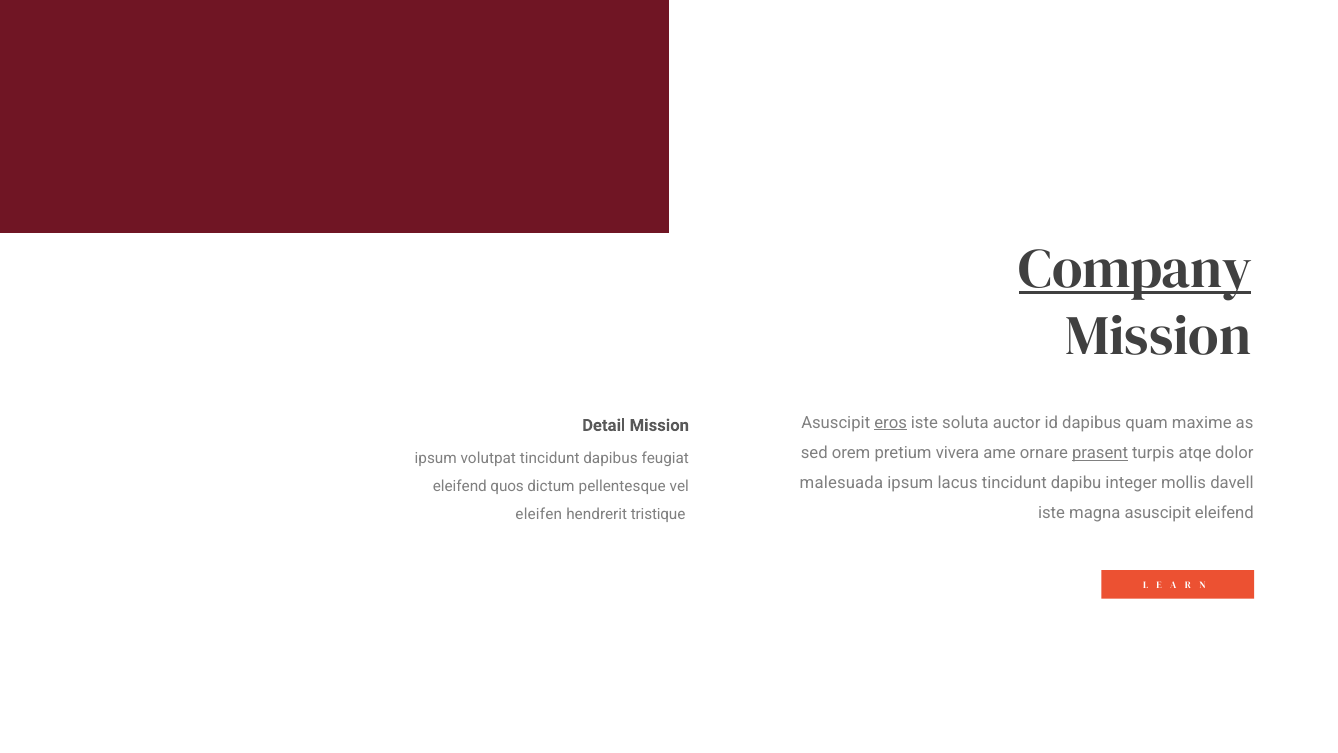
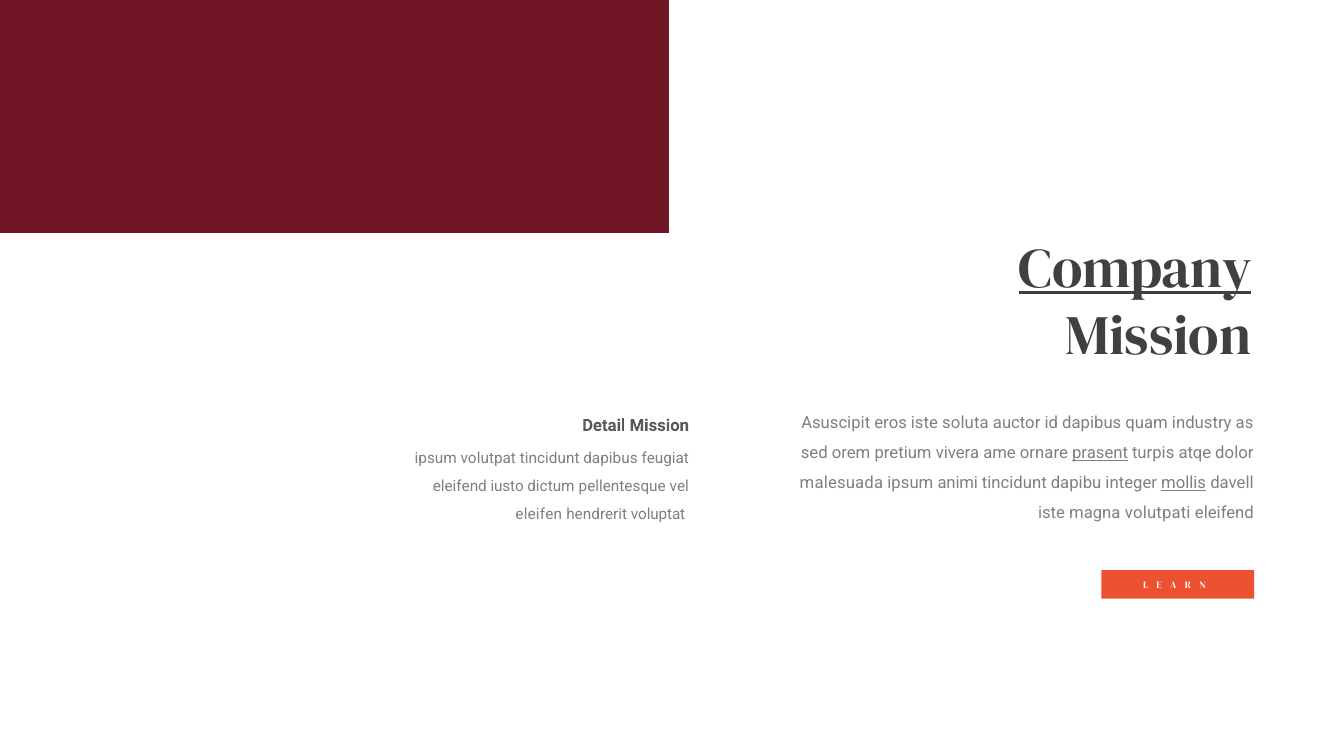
eros underline: present -> none (891, 422)
maxime: maxime -> industry (1202, 422)
lacus: lacus -> animi (958, 483)
mollis underline: none -> present (1184, 483)
quos: quos -> iusto (507, 486)
magna asuscipit: asuscipit -> volutpati (1158, 513)
tristique: tristique -> voluptat (658, 514)
